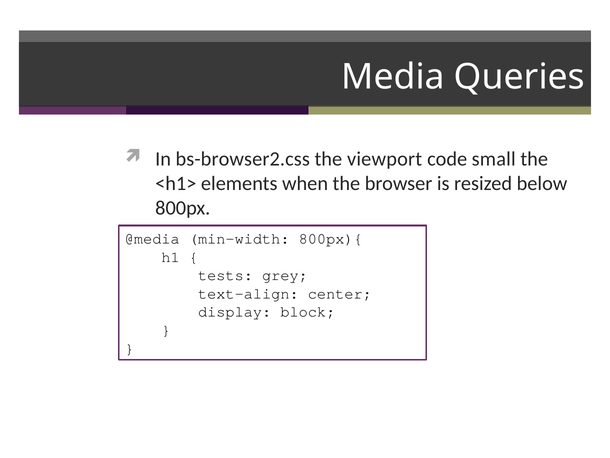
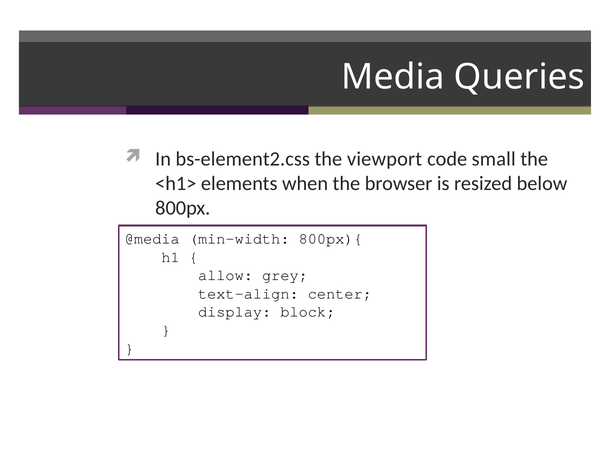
bs-browser2.css: bs-browser2.css -> bs-element2.css (243, 159)
tests: tests -> allow (225, 275)
